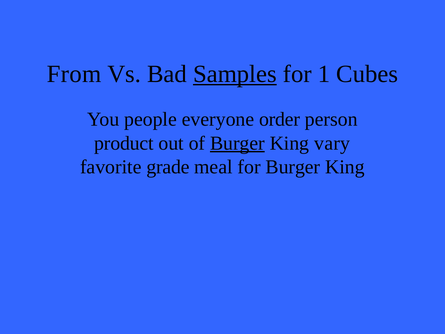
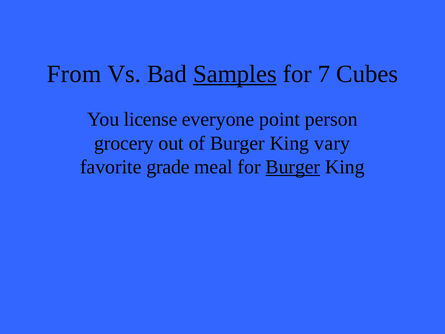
1: 1 -> 7 (324, 74)
people: people -> license (151, 119)
order: order -> point (280, 119)
product: product -> grocery (124, 143)
Burger underline: present -> none (237, 143)
Burger underline: none -> present (293, 167)
